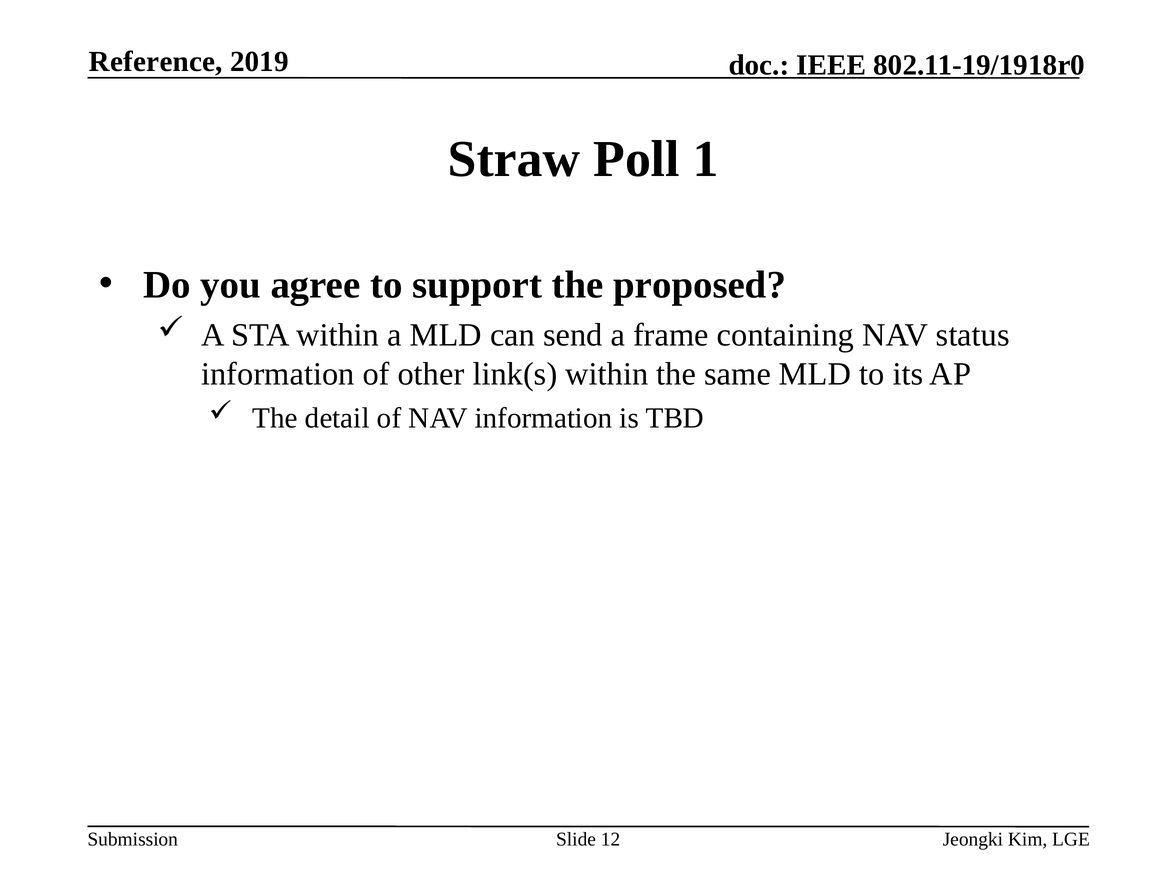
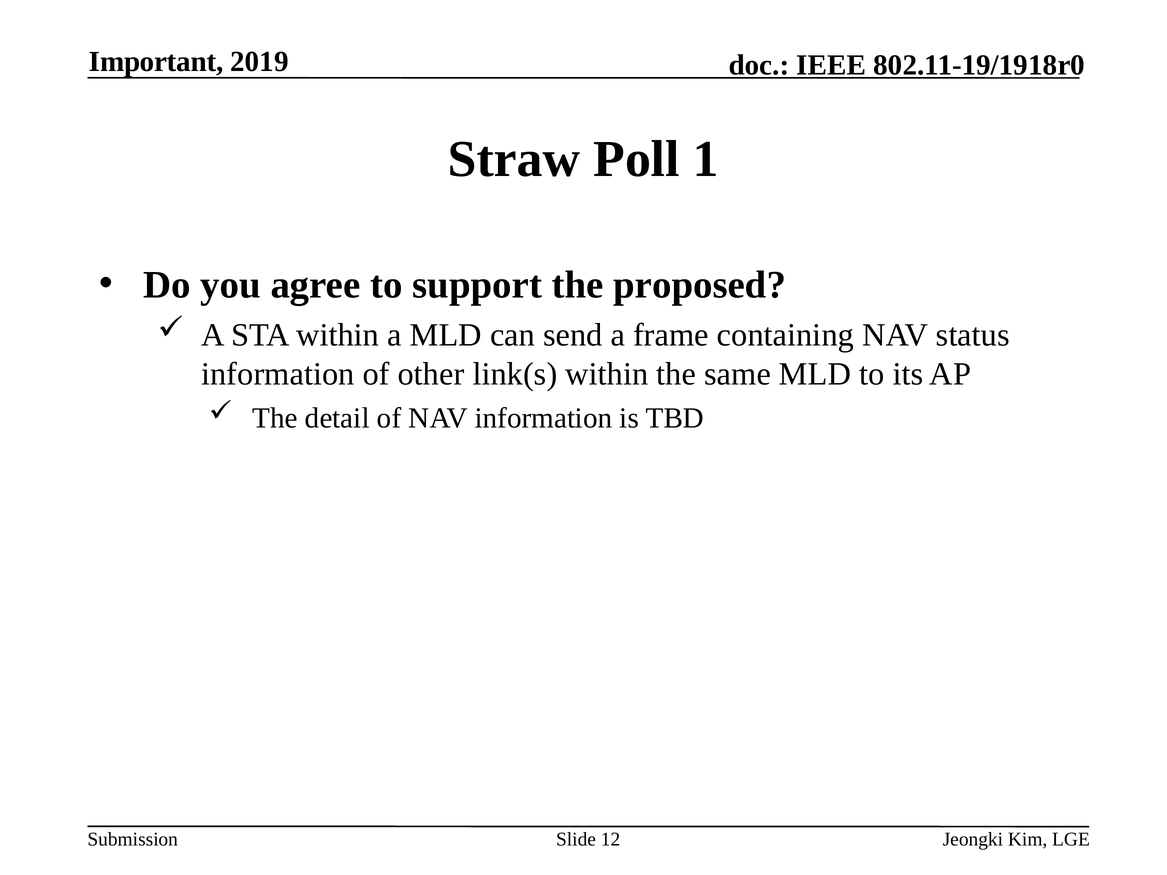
Reference: Reference -> Important (156, 62)
